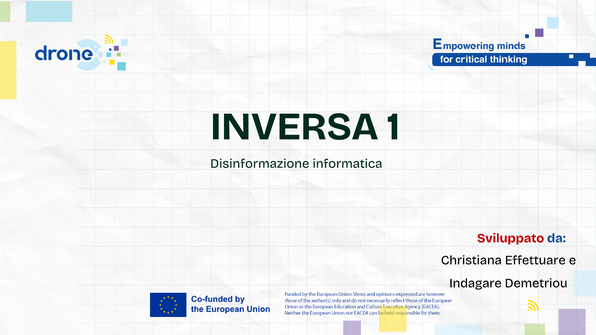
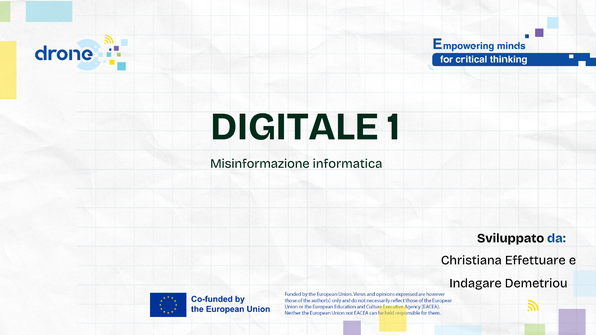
INVERSA: INVERSA -> DIGITALE (294, 127)
Disinformazione: Disinformazione -> Misinformazione (260, 164)
Sviluppato colour: red -> black (511, 238)
